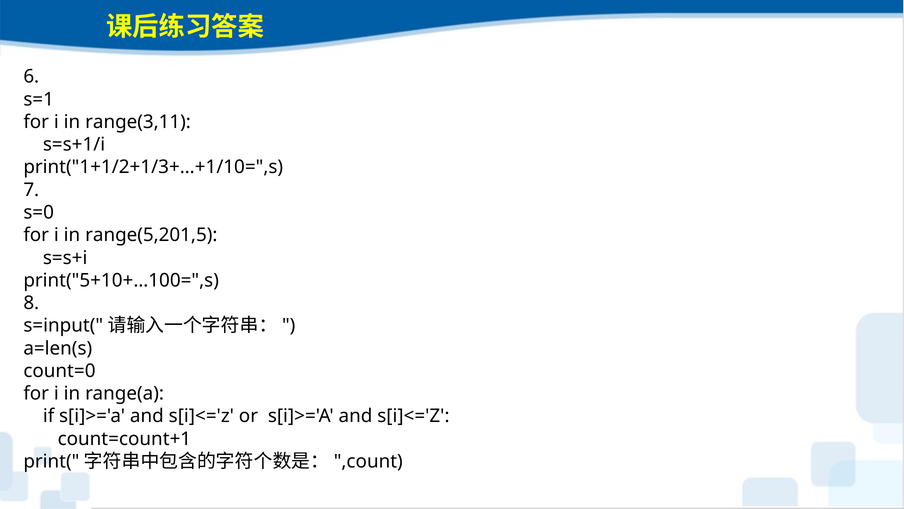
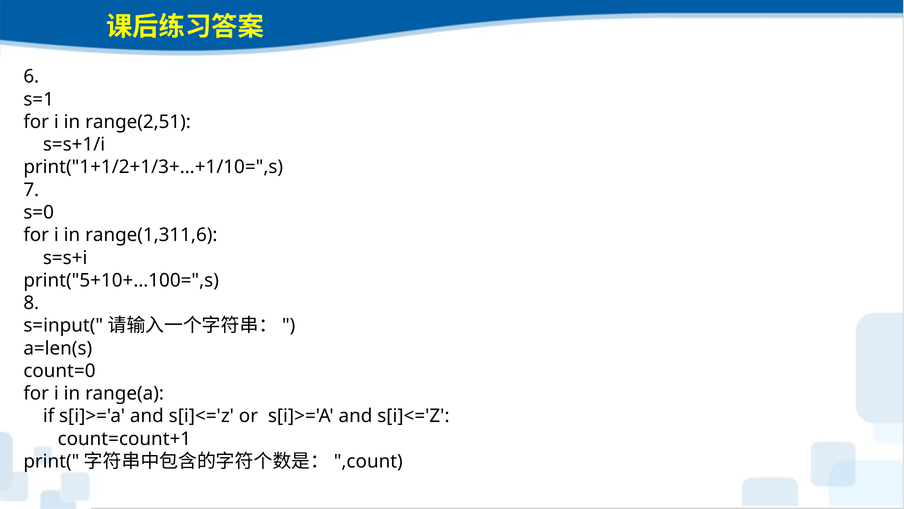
range(3,11: range(3,11 -> range(2,51 (138, 122)
range(5,201,5: range(5,201,5 -> range(1,311,6 (151, 235)
